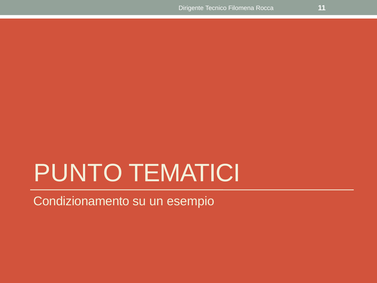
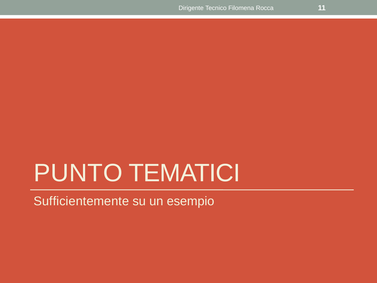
Condizionamento: Condizionamento -> Sufficientemente (81, 201)
